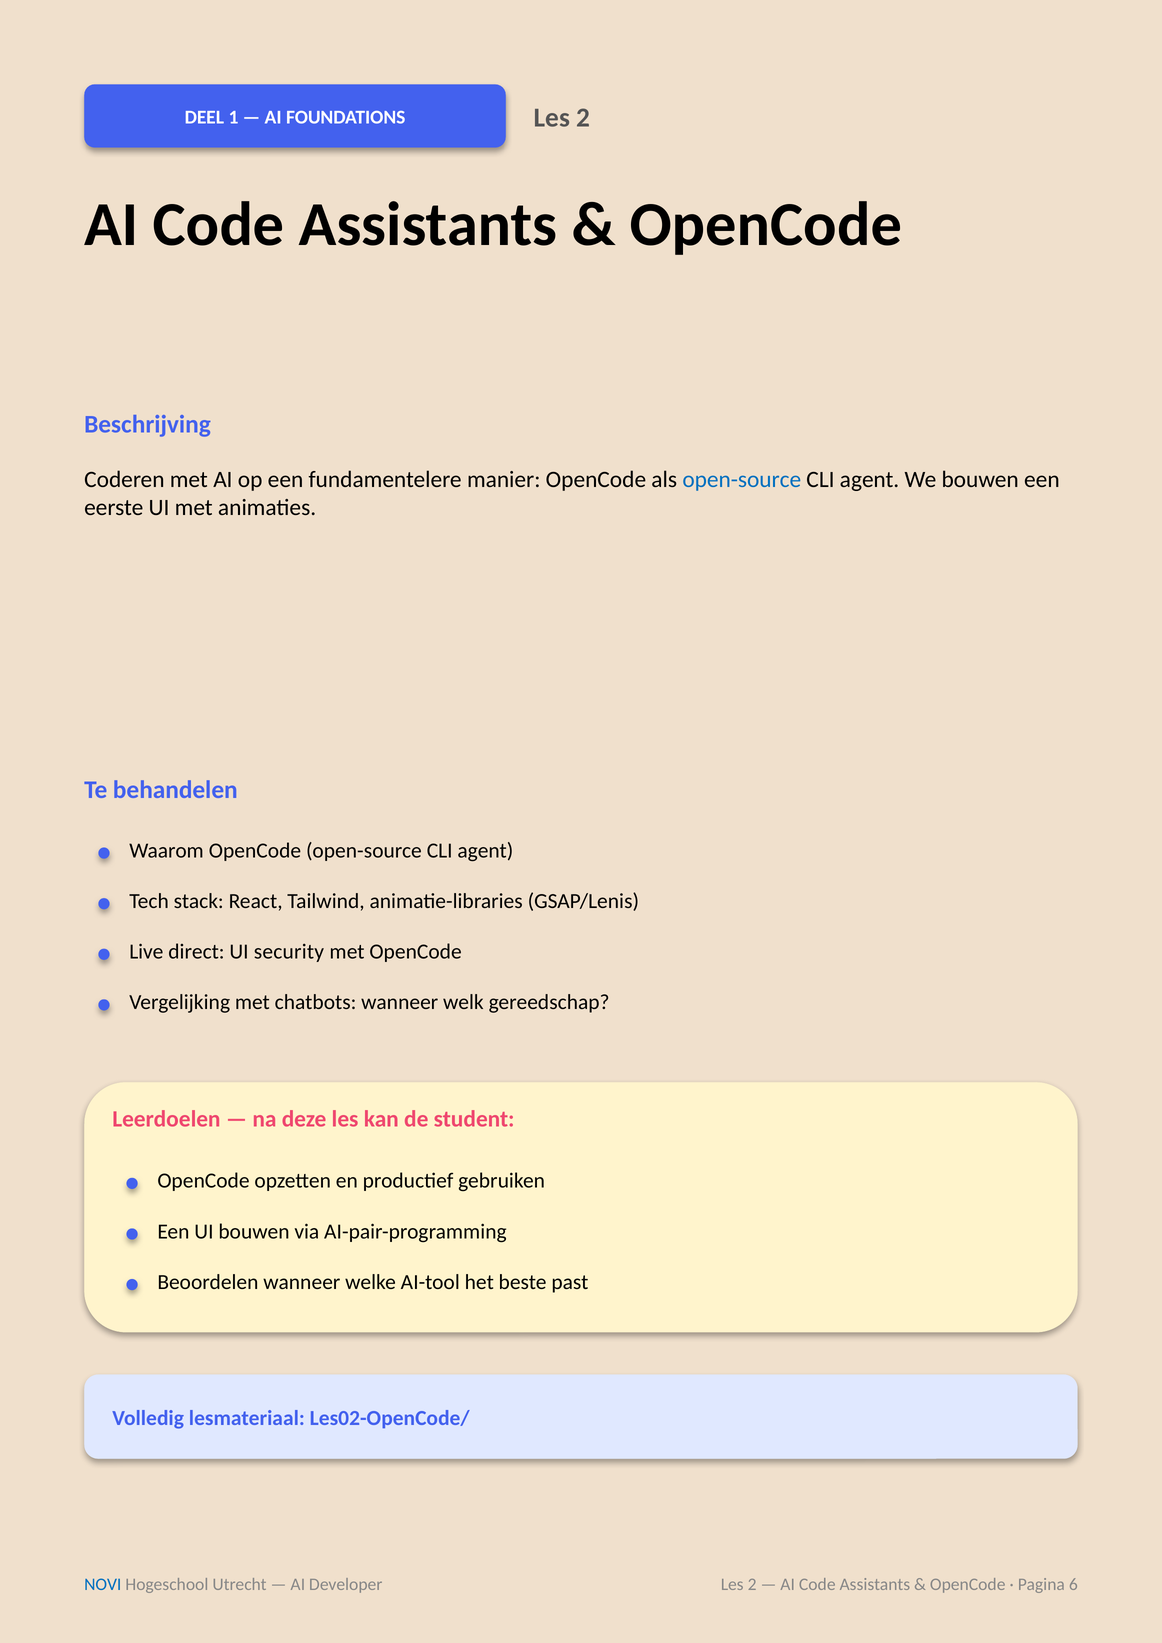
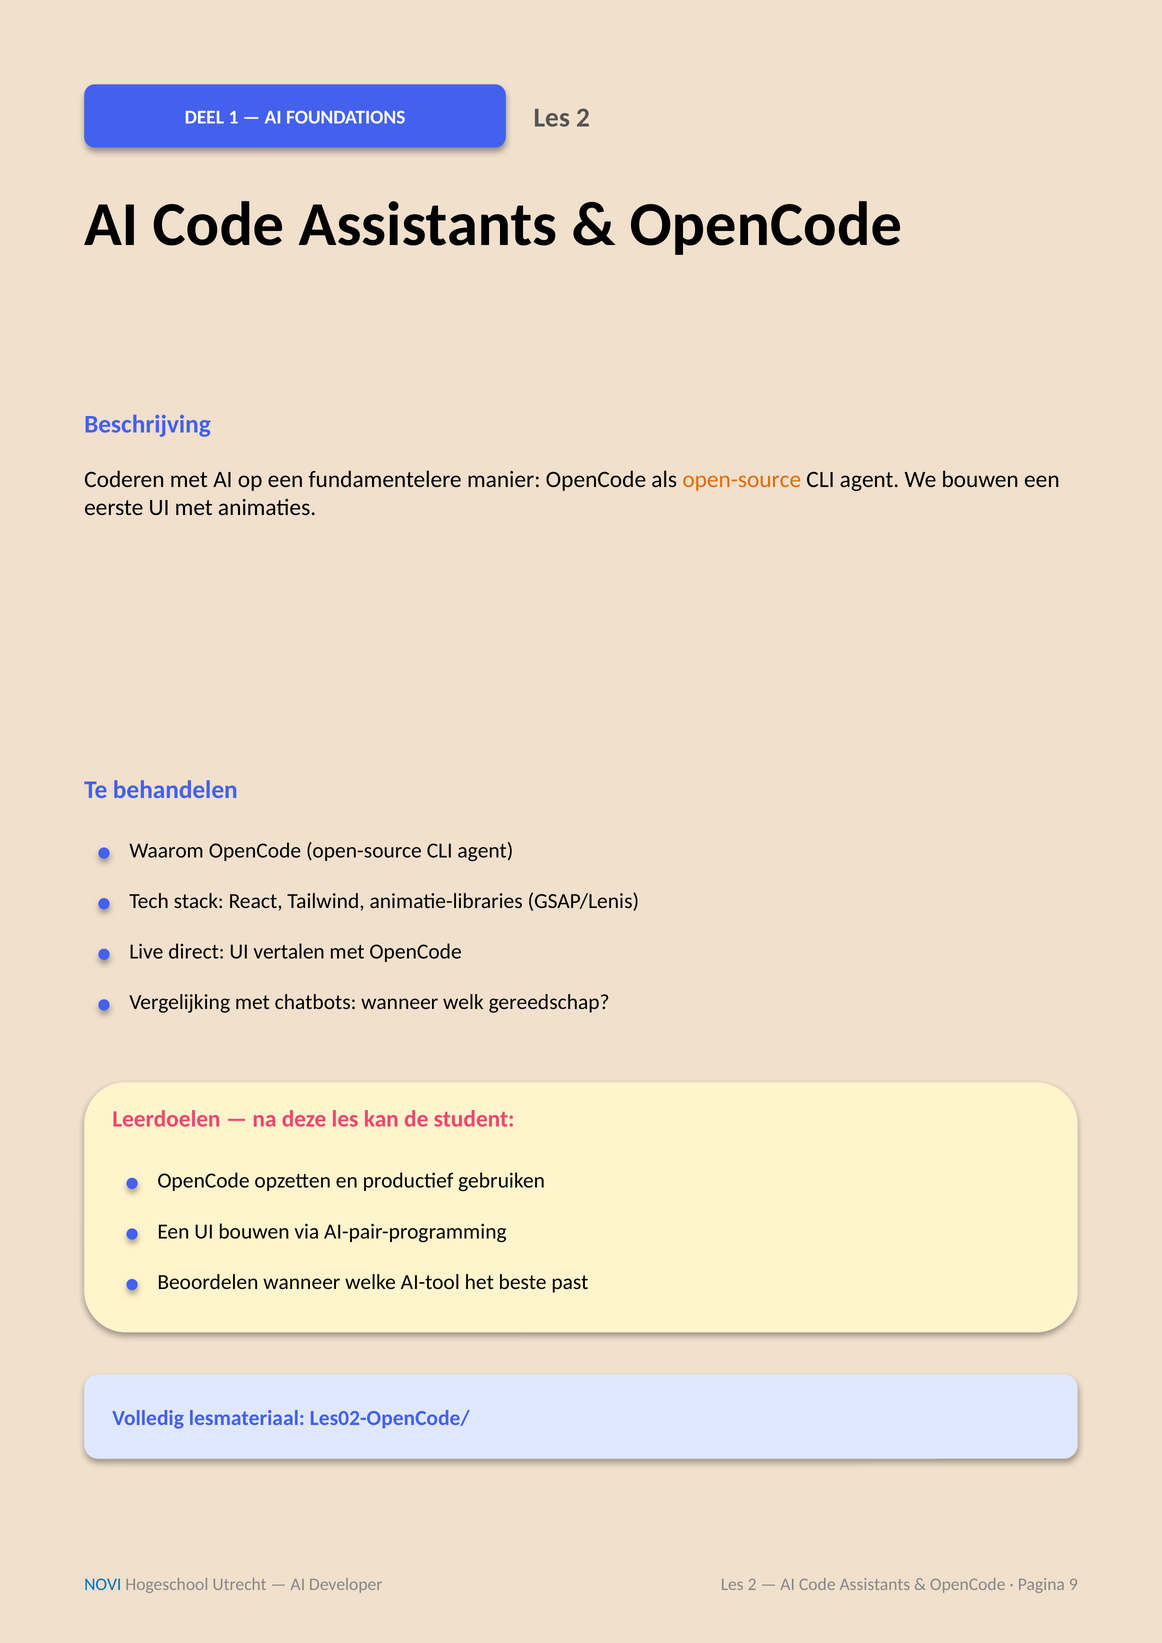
open-source colour: blue -> orange (742, 479)
security: security -> vertalen (289, 952)
6: 6 -> 9 (1073, 1584)
